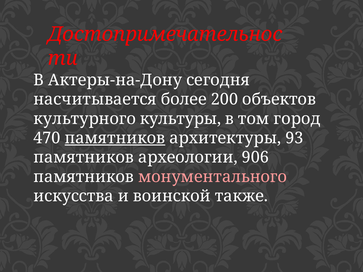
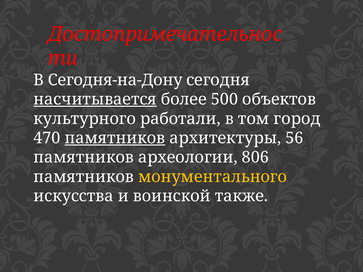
Актеры-на-Дону: Актеры-на-Дону -> Сегодня-на-Дону (115, 80)
насчитывается underline: none -> present (95, 99)
200: 200 -> 500 (225, 99)
культуры: культуры -> работали (180, 119)
93: 93 -> 56 (294, 138)
906: 906 -> 806 (255, 158)
монументального colour: pink -> yellow (212, 177)
